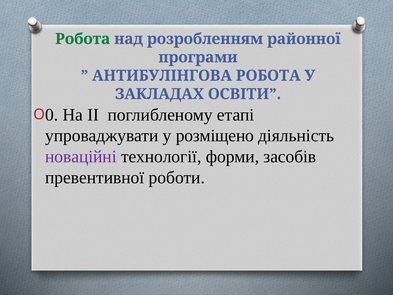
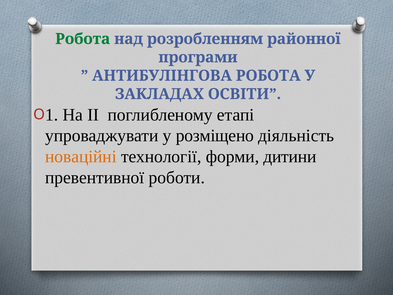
0: 0 -> 1 (52, 115)
новаційні colour: purple -> orange (81, 157)
засобів: засобів -> дитини (290, 157)
